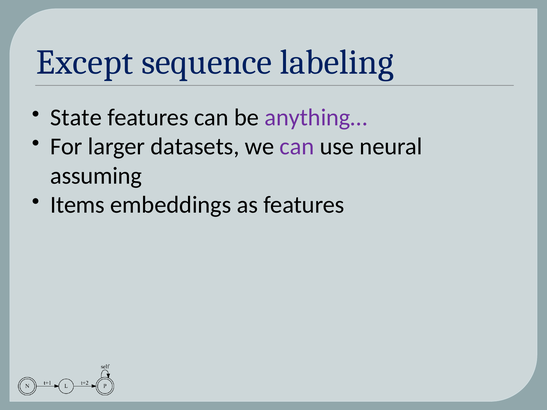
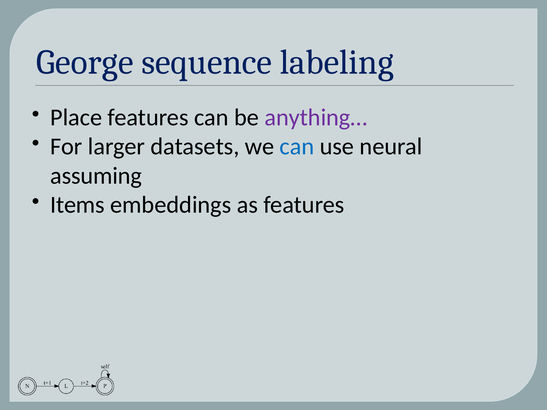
Except: Except -> George (85, 62)
State: State -> Place (76, 117)
can colour: purple -> blue (297, 147)
